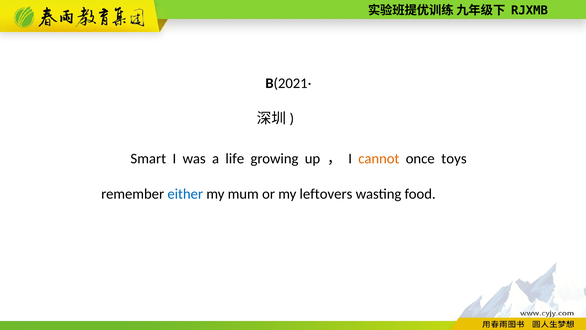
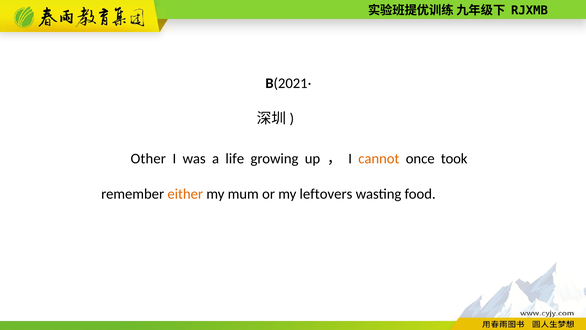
Smart: Smart -> Other (148, 159)
toys: toys -> took (454, 159)
either colour: blue -> orange (185, 194)
